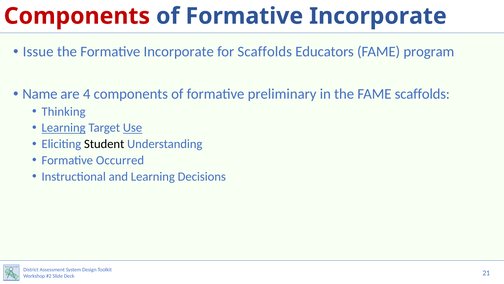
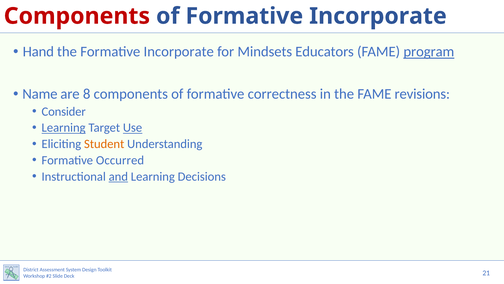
Issue: Issue -> Hand (38, 52)
for Scaffolds: Scaffolds -> Mindsets (265, 52)
program underline: none -> present (429, 52)
4: 4 -> 8 (87, 94)
preliminary: preliminary -> correctness (282, 94)
FAME scaffolds: scaffolds -> revisions (422, 94)
Thinking: Thinking -> Consider (64, 111)
Student colour: black -> orange (104, 144)
and underline: none -> present (118, 176)
